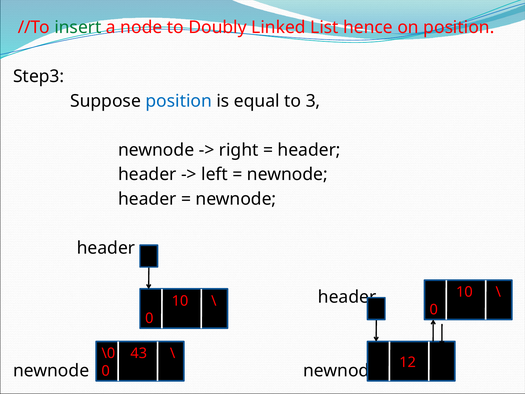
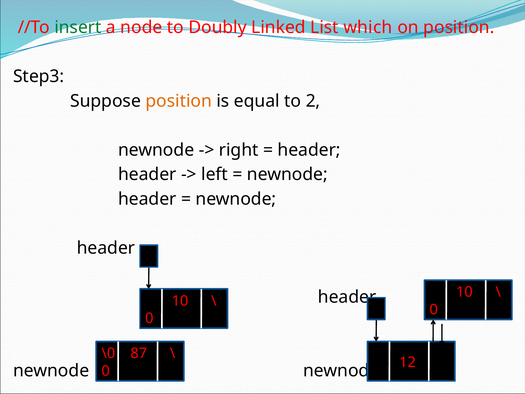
hence: hence -> which (368, 27)
position colour: blue -> orange (179, 101)
3: 3 -> 2 (313, 101)
43: 43 -> 87 (139, 353)
